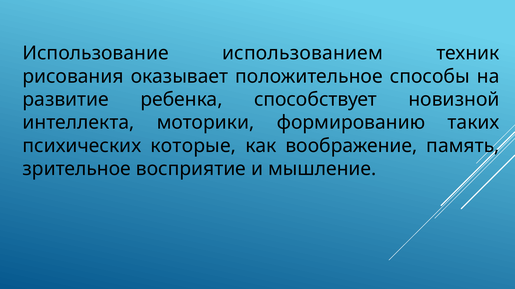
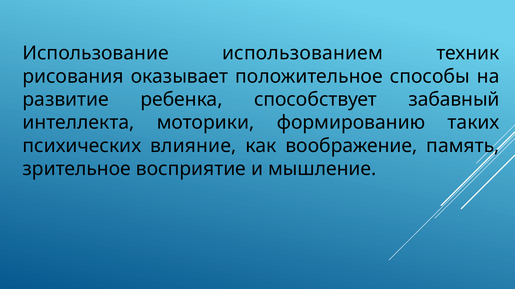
новизной: новизной -> забавный (454, 100)
которые: которые -> влияние (193, 146)
